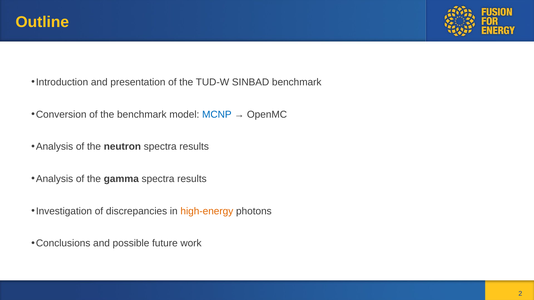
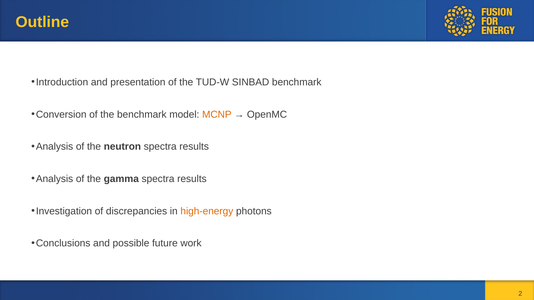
MCNP colour: blue -> orange (217, 115)
